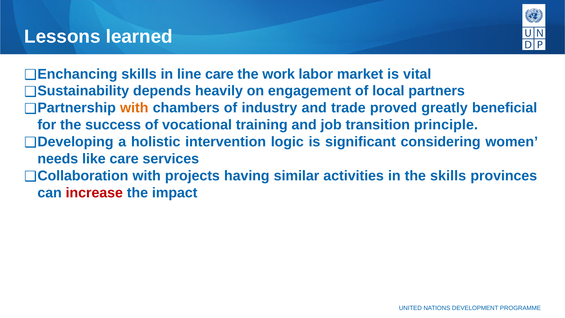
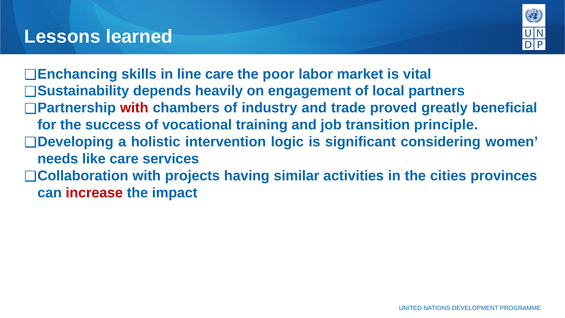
work: work -> poor (278, 74)
with colour: orange -> red (134, 108)
the skills: skills -> cities (448, 176)
